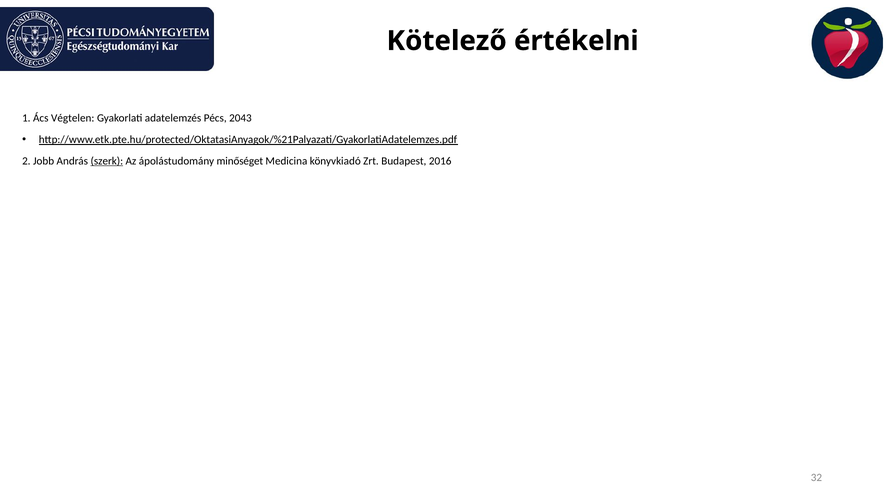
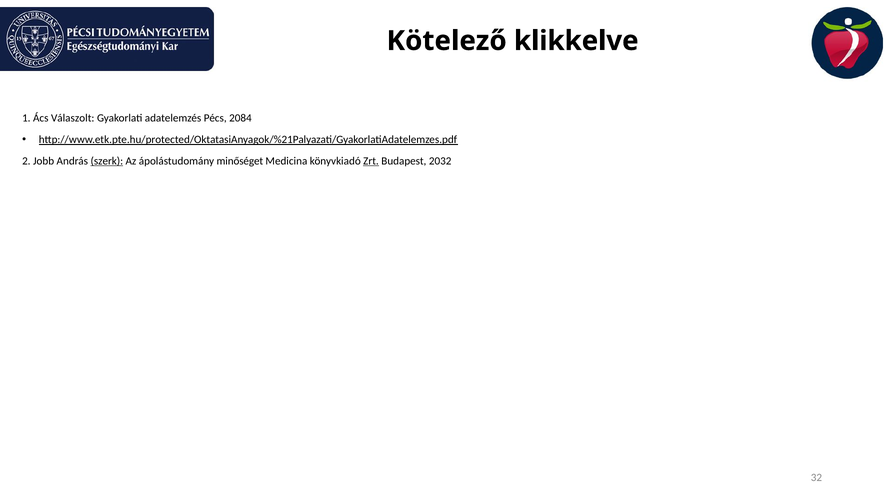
értékelni: értékelni -> klikkelve (576, 41)
Végtelen: Végtelen -> Válaszolt (73, 118)
2043: 2043 -> 2084 (240, 118)
Zrt underline: none -> present (371, 161)
2016: 2016 -> 2032 (440, 161)
